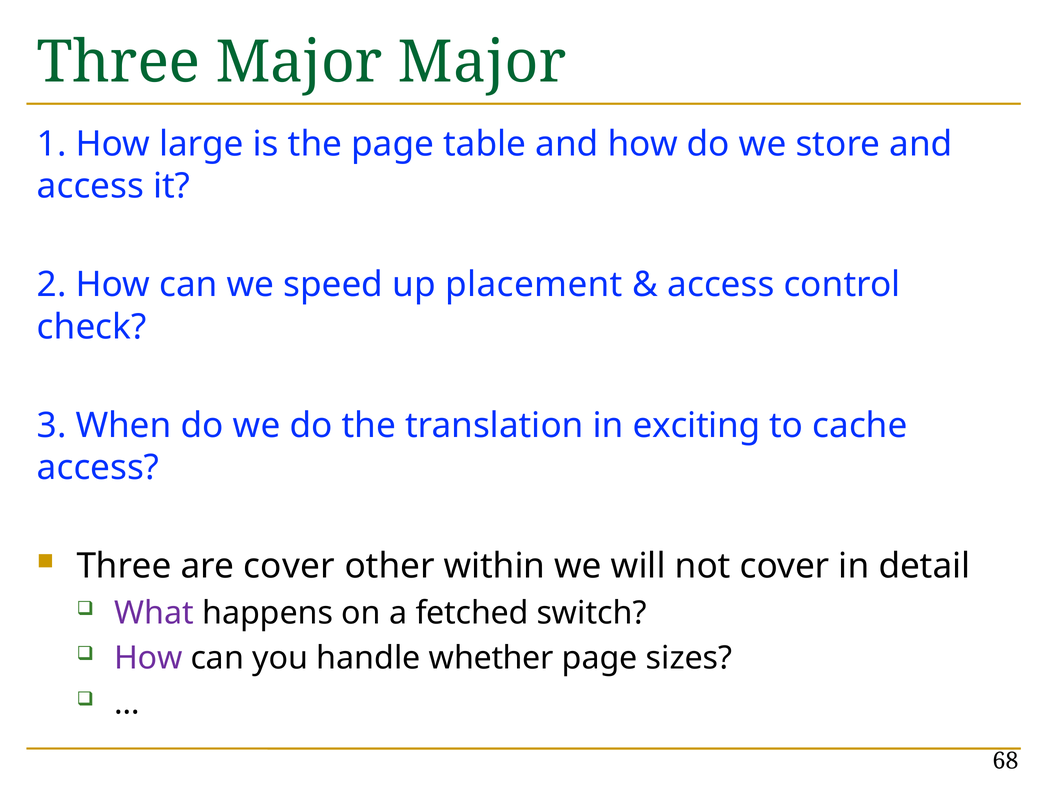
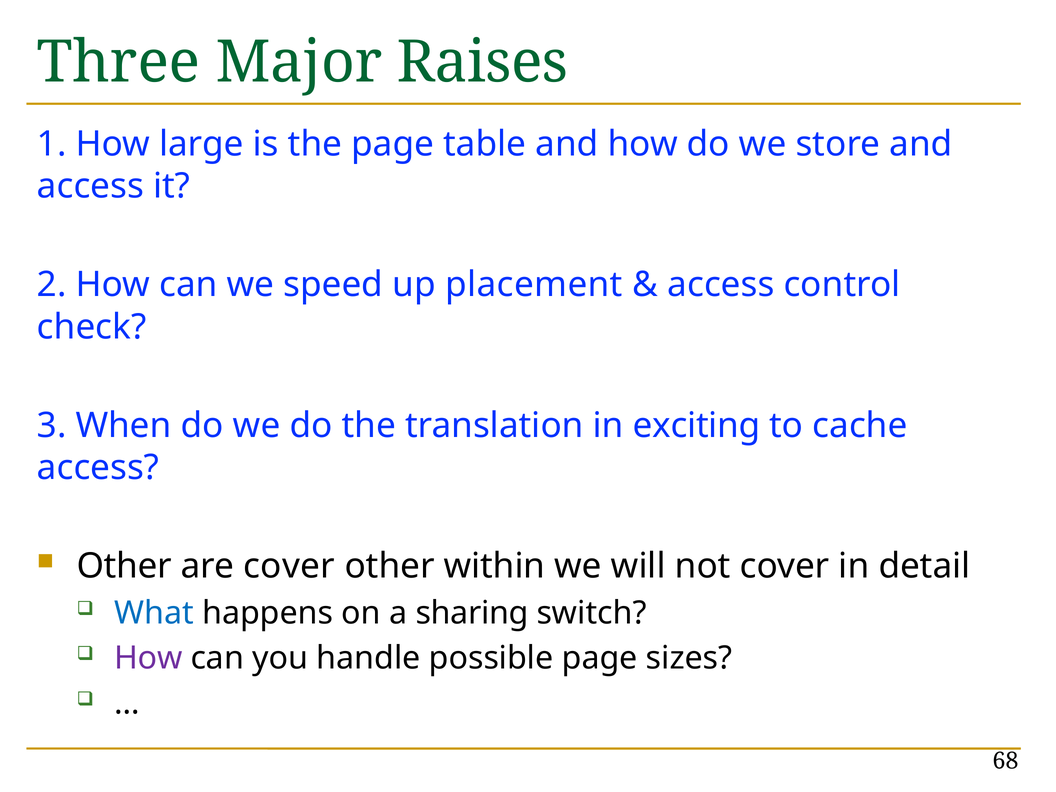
Major Major: Major -> Raises (483, 62)
Three: Three -> Other (124, 566)
What colour: purple -> blue (154, 613)
fetched: fetched -> sharing (472, 613)
whether: whether -> possible (491, 658)
